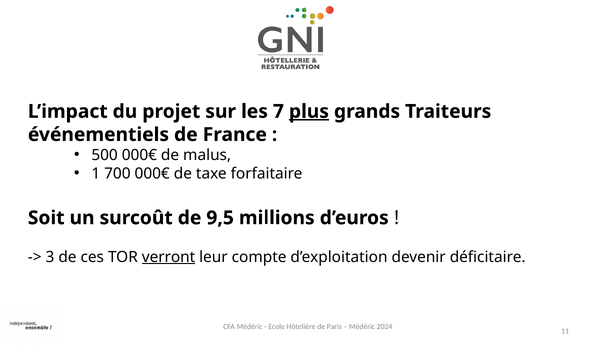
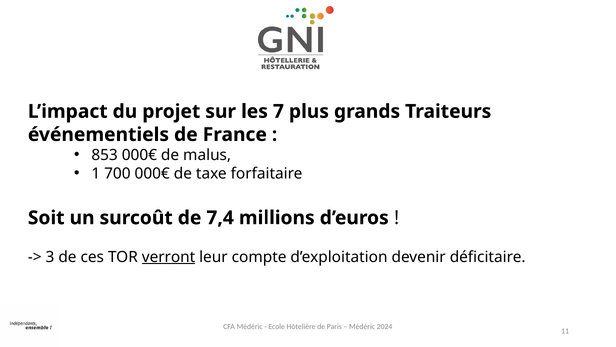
plus underline: present -> none (309, 111)
500: 500 -> 853 (105, 155)
9,5: 9,5 -> 7,4 (220, 218)
